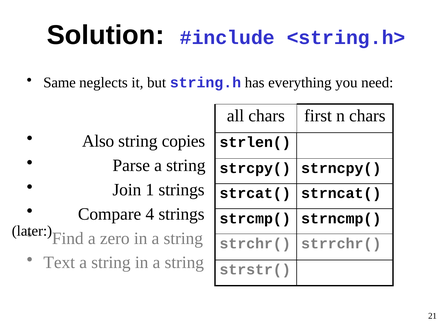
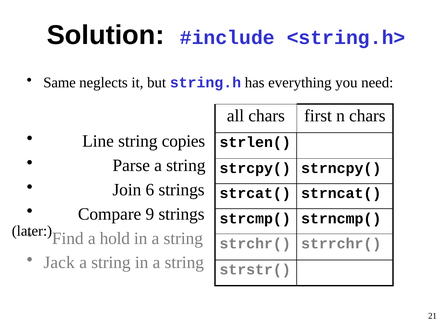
Also: Also -> Line (98, 141)
1: 1 -> 6 (150, 190)
4: 4 -> 9 (150, 214)
zero: zero -> hold (115, 238)
Text: Text -> Jack (59, 262)
